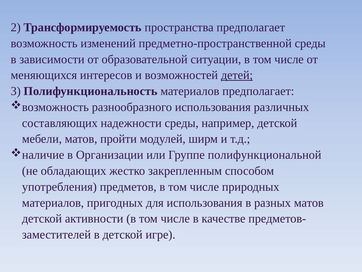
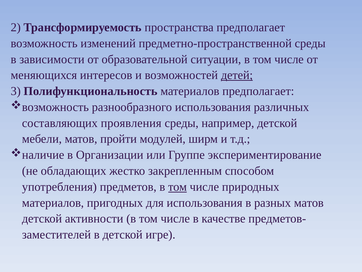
надежности: надежности -> проявления (131, 123)
полифункциональной: полифункциональной -> экспериментирование (265, 155)
том underline: none -> present (177, 187)
